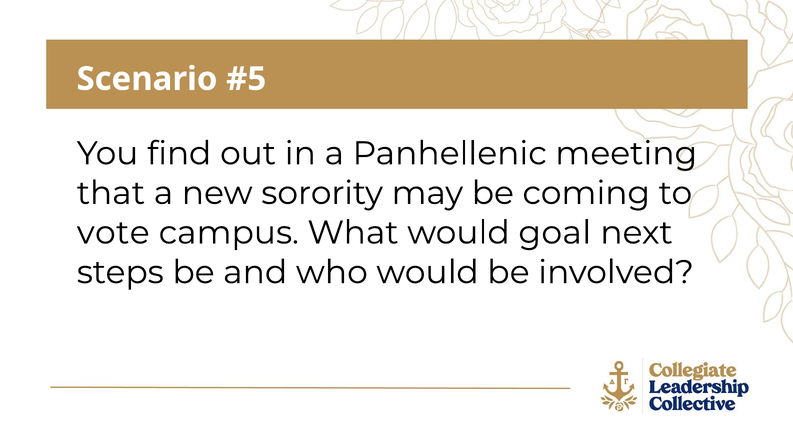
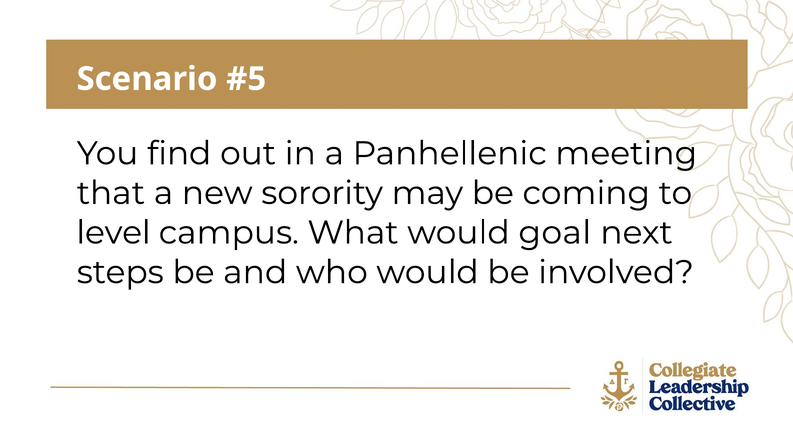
vote: vote -> level (114, 233)
